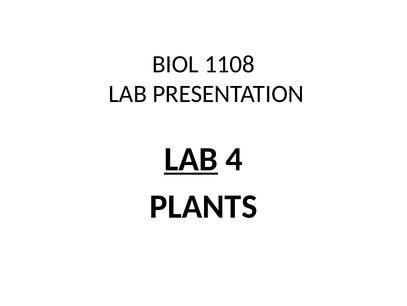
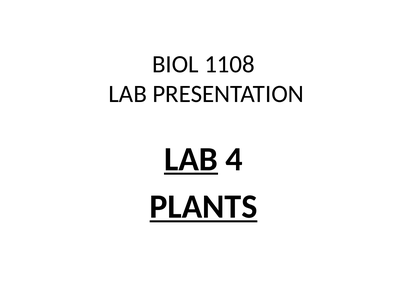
PLANTS underline: none -> present (203, 206)
